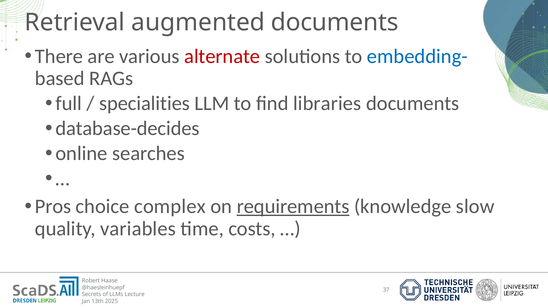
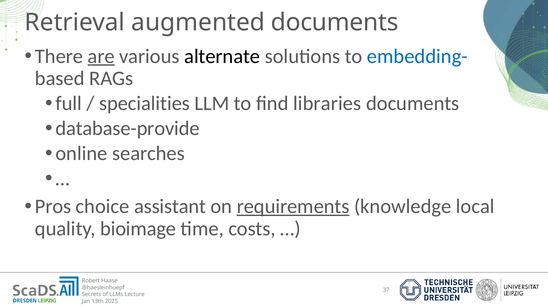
are underline: none -> present (101, 56)
alternate colour: red -> black (222, 56)
database-decides: database-decides -> database-provide (128, 129)
complex: complex -> assistant (170, 207)
slow: slow -> local (475, 207)
variables: variables -> bioimage (138, 229)
